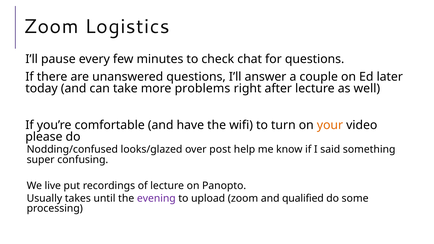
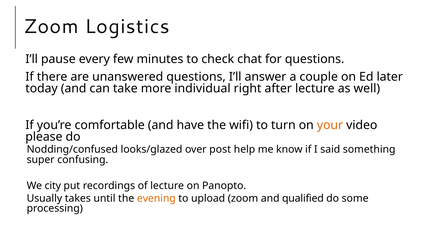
problems: problems -> individual (203, 89)
live: live -> city (53, 186)
evening colour: purple -> orange (156, 198)
